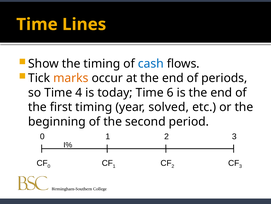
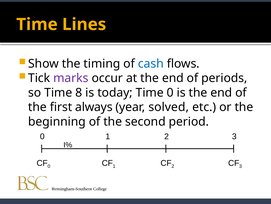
marks colour: orange -> purple (71, 78)
4: 4 -> 8 (79, 92)
Time 6: 6 -> 0 (170, 92)
first timing: timing -> always (94, 107)
